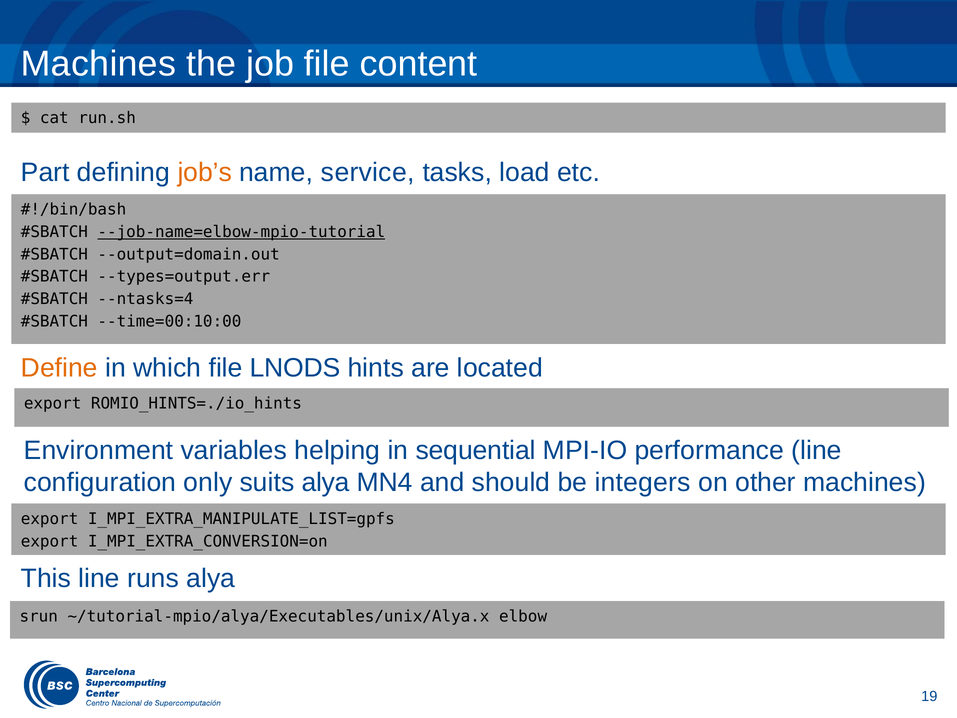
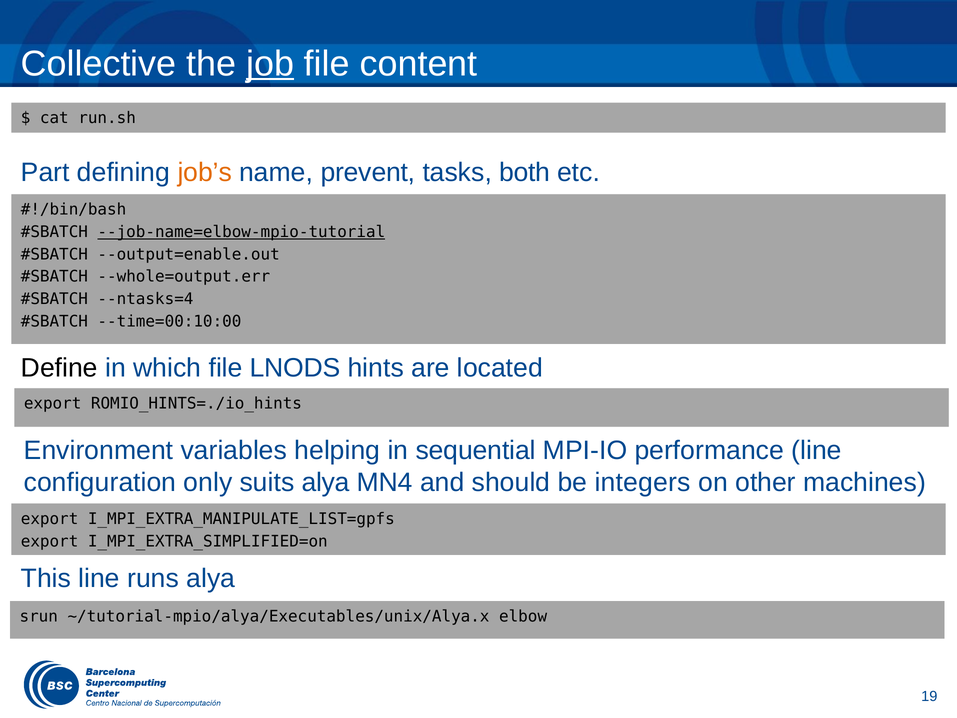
Machines: Machines -> Collective (99, 64)
job underline: none -> present (270, 64)
service: service -> prevent (368, 172)
load: load -> both (525, 172)
--output=domain.out: --output=domain.out -> --output=enable.out (189, 254)
--types=output.err: --types=output.err -> --whole=output.err (184, 277)
Define colour: orange -> black (59, 368)
I_MPI_EXTRA_CONVERSION=on: I_MPI_EXTRA_CONVERSION=on -> I_MPI_EXTRA_SIMPLIFIED=on (208, 541)
